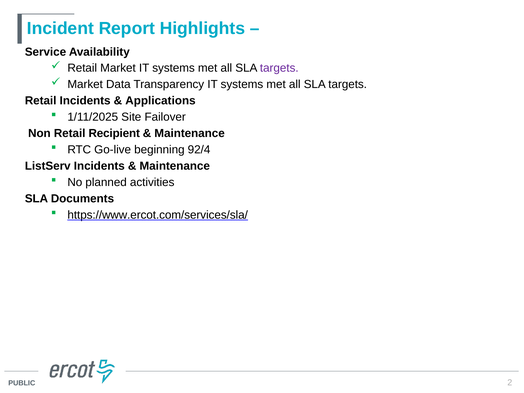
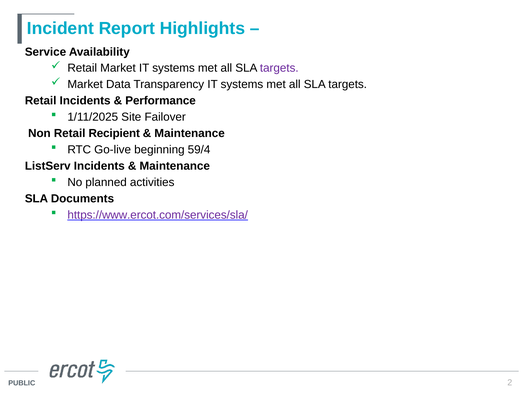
Applications: Applications -> Performance (161, 101)
92/4: 92/4 -> 59/4 (199, 150)
https://www.ercot.com/services/sla/ colour: black -> purple (158, 215)
